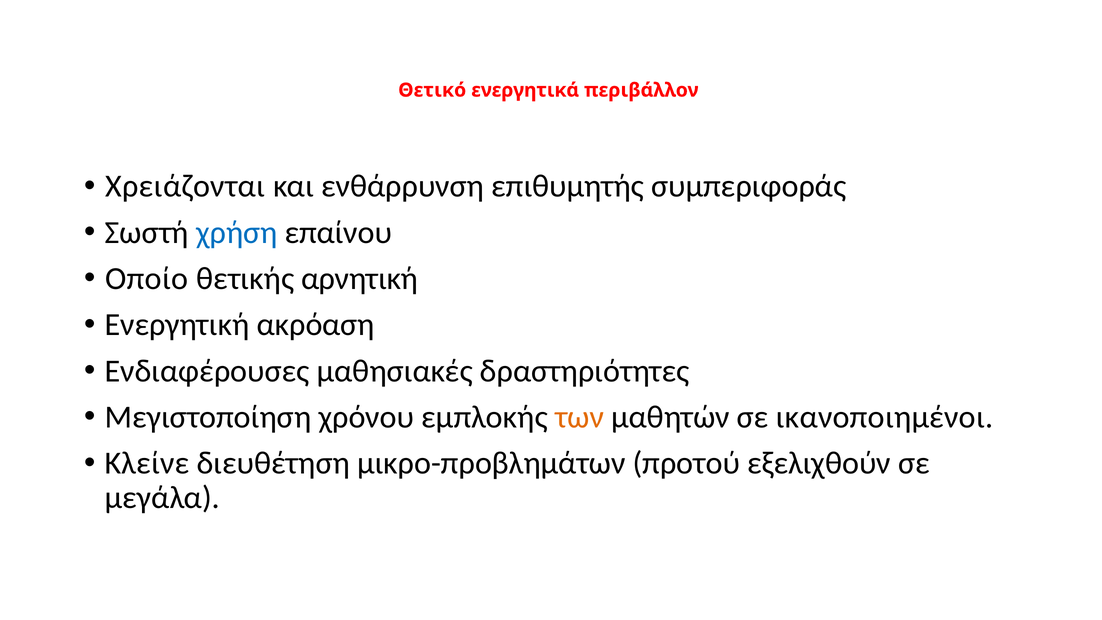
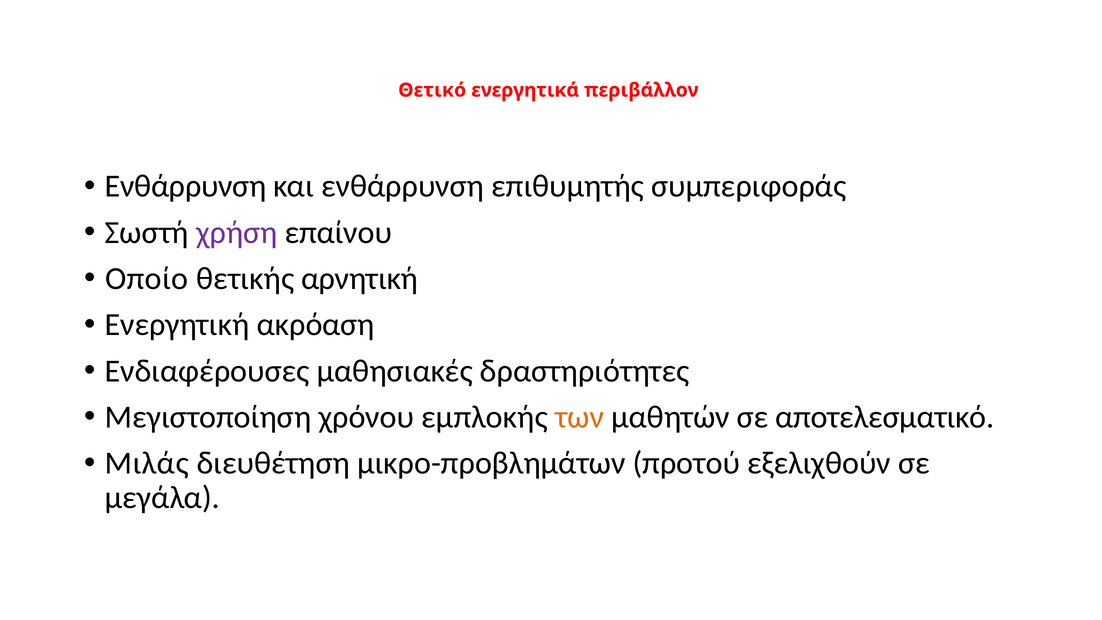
Χρειάζονται: Χρειάζονται -> Ενθάρρυνση (186, 186)
χρήση colour: blue -> purple (237, 232)
ικανοποιημένοι: ικανοποιημένοι -> αποτελεσματικό (885, 417)
Κλείνε: Κλείνε -> Μιλάς (147, 463)
